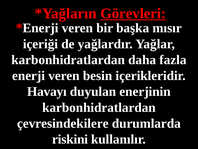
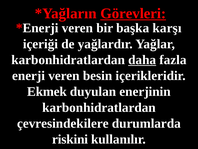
mısır: mısır -> karşı (167, 28)
daha underline: none -> present (142, 60)
Havayı: Havayı -> Ekmek (47, 91)
